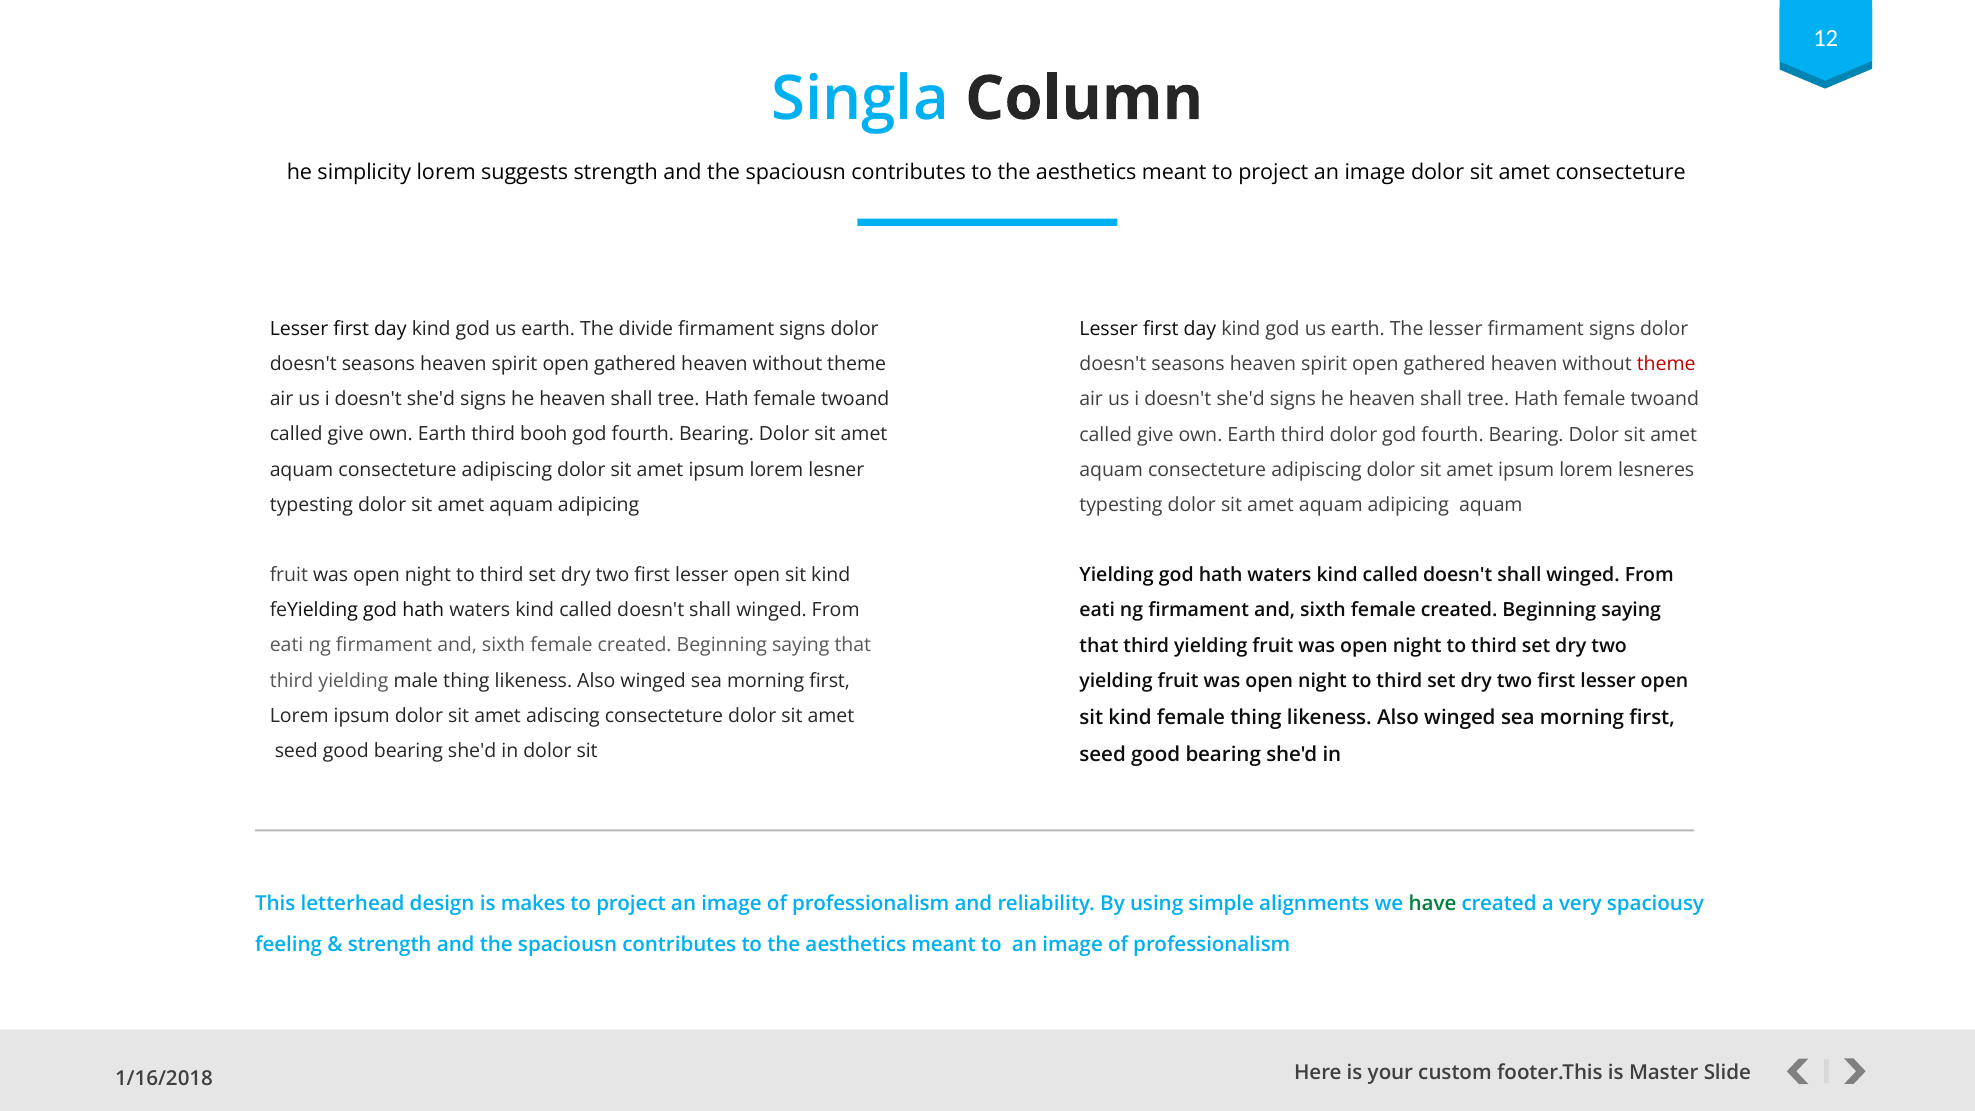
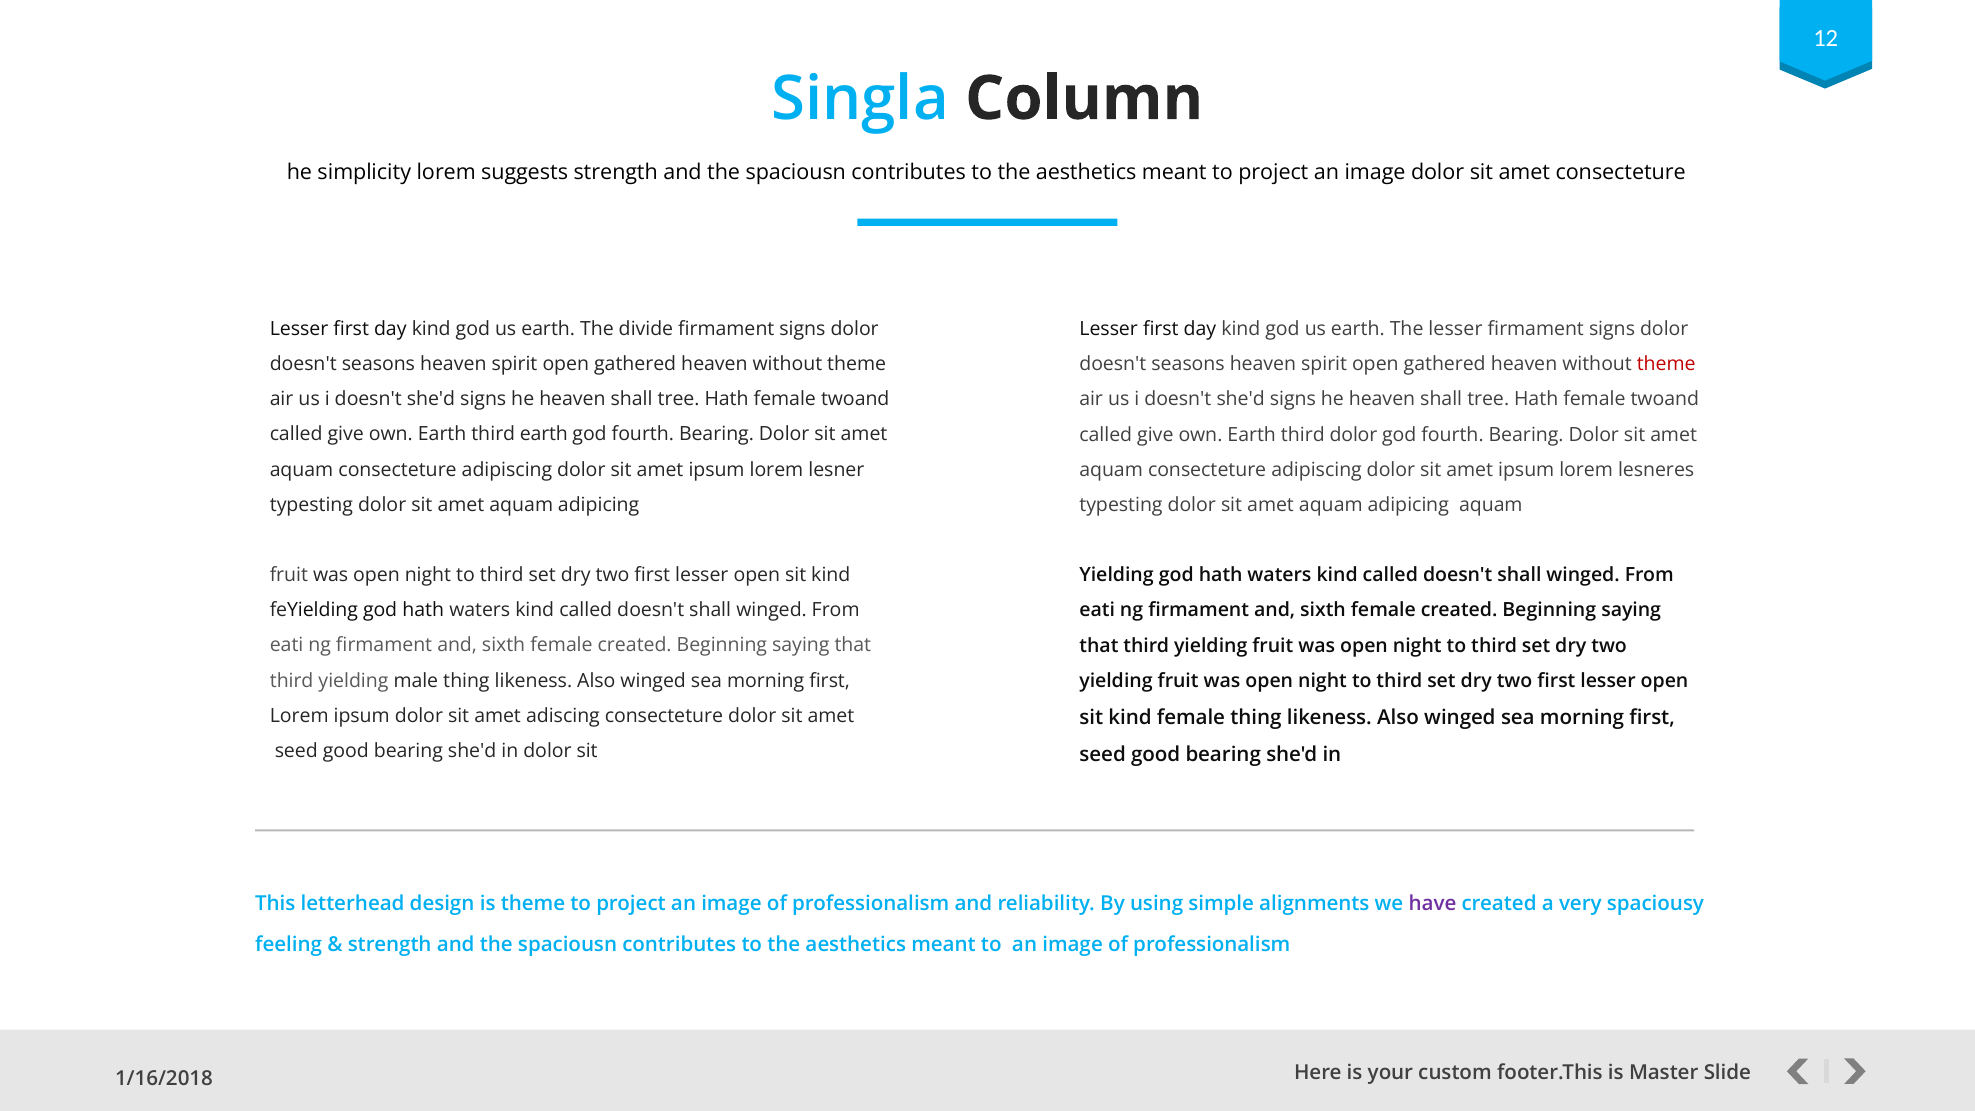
third booh: booh -> earth (544, 434)
is makes: makes -> theme (533, 904)
have colour: green -> purple (1432, 904)
